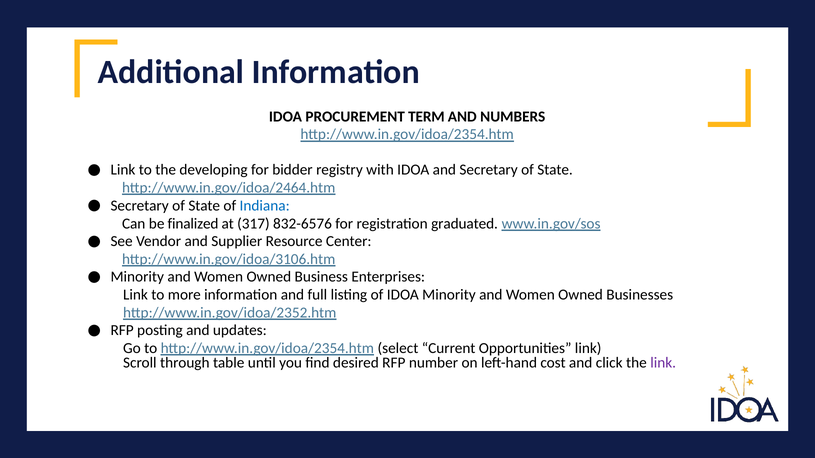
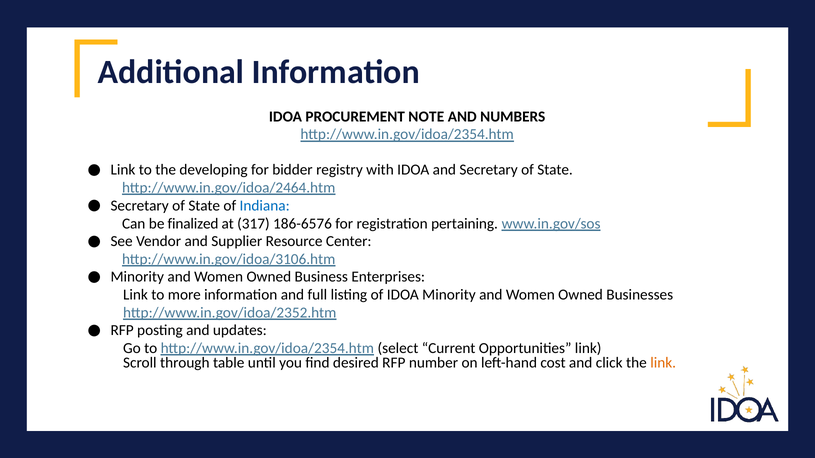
TERM: TERM -> NOTE (426, 117)
832-6576: 832-6576 -> 186-6576 (303, 224)
graduated: graduated -> pertaining (465, 224)
link colour: purple -> orange (663, 363)
